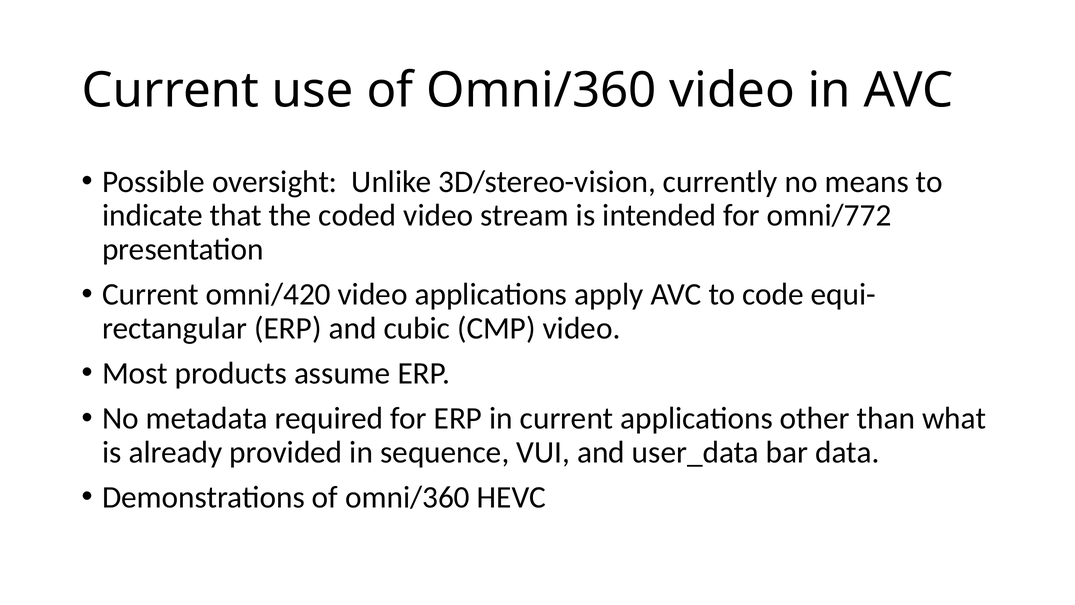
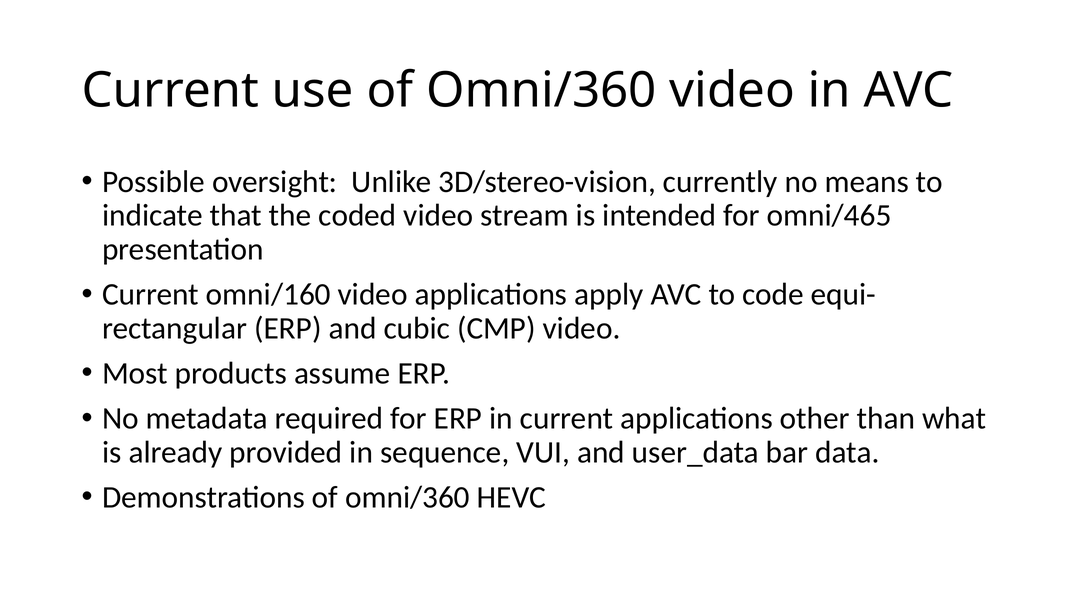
omni/772: omni/772 -> omni/465 (829, 215)
omni/420: omni/420 -> omni/160 (268, 294)
